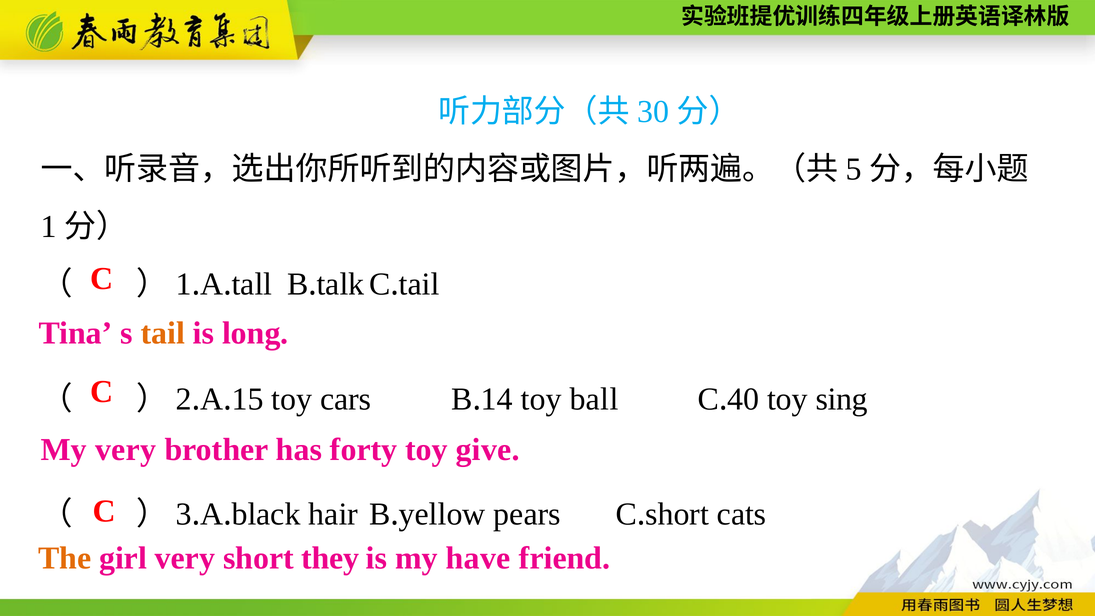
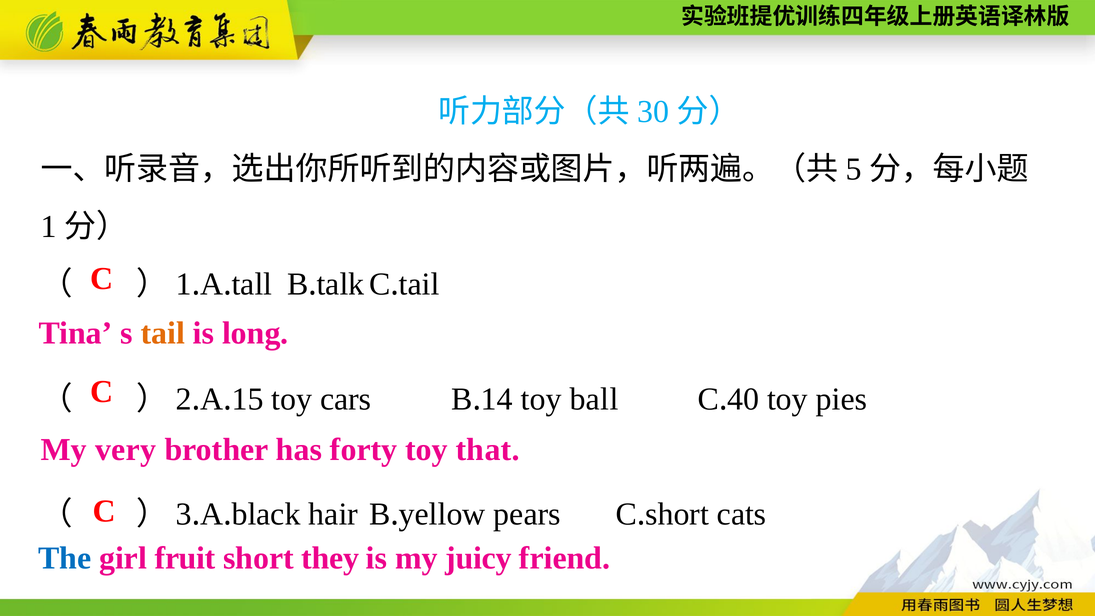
sing: sing -> pies (842, 399)
give: give -> that (488, 450)
The colour: orange -> blue (65, 558)
girl very: very -> fruit (185, 558)
have: have -> juicy (478, 558)
